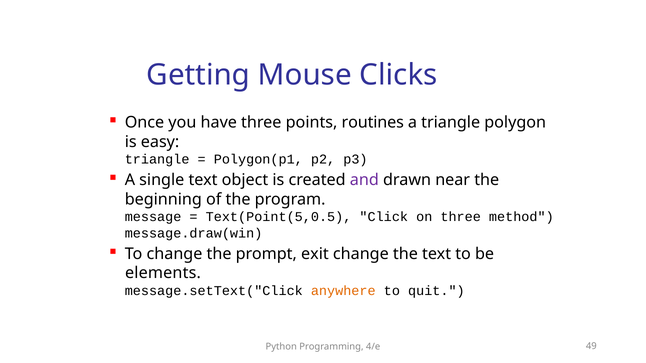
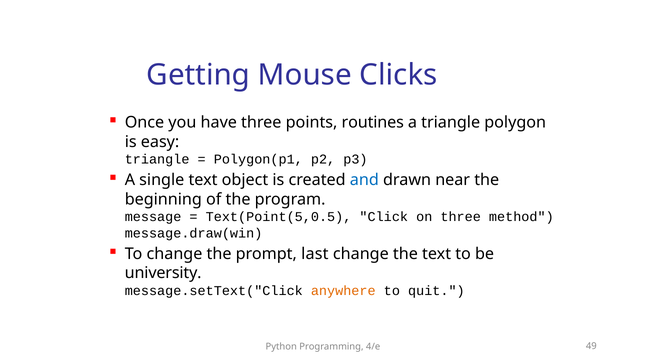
and colour: purple -> blue (364, 180)
exit: exit -> last (315, 254)
elements: elements -> university (163, 273)
